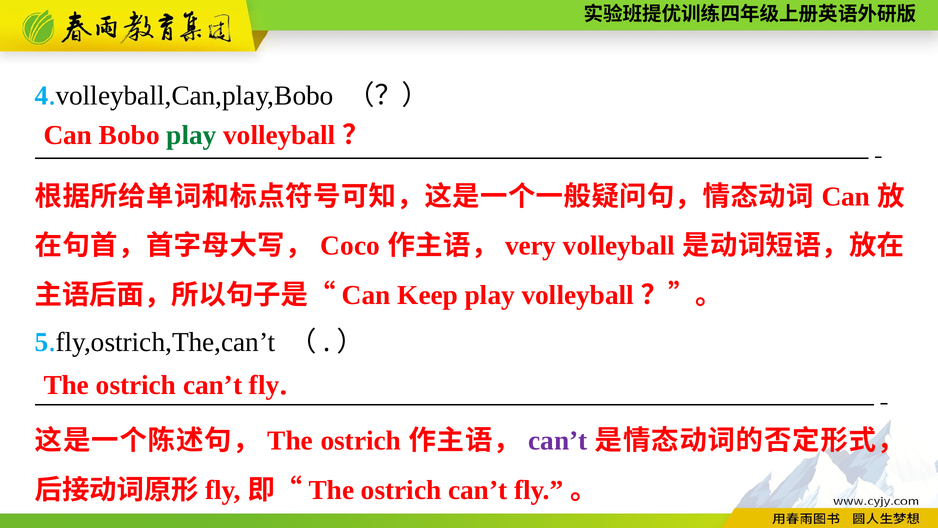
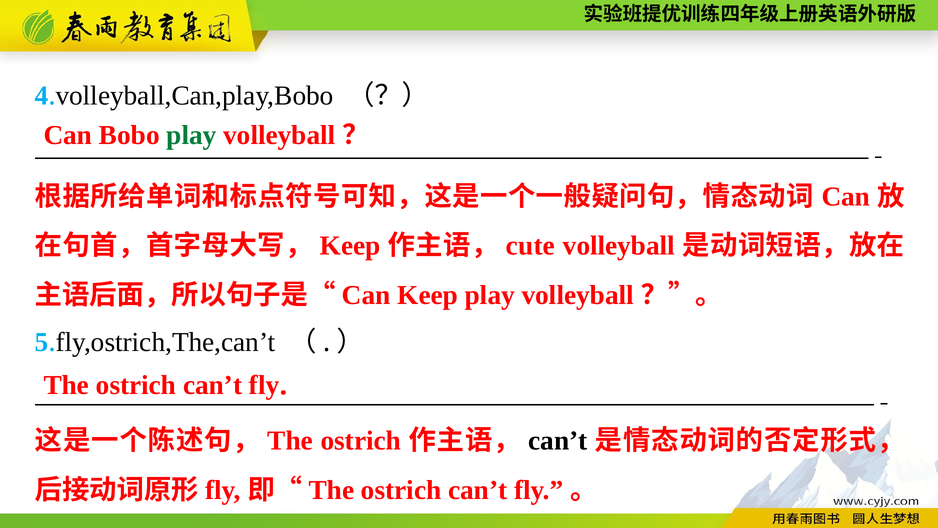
Coco: Coco -> Keep (350, 246)
very: very -> cute (530, 246)
can’t colour: purple -> black (558, 441)
